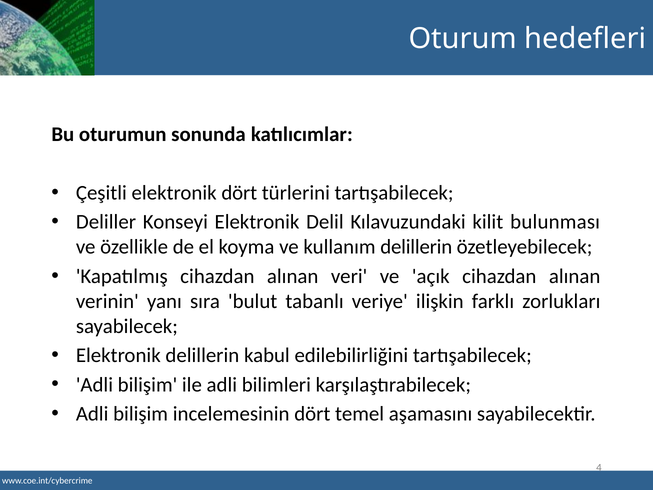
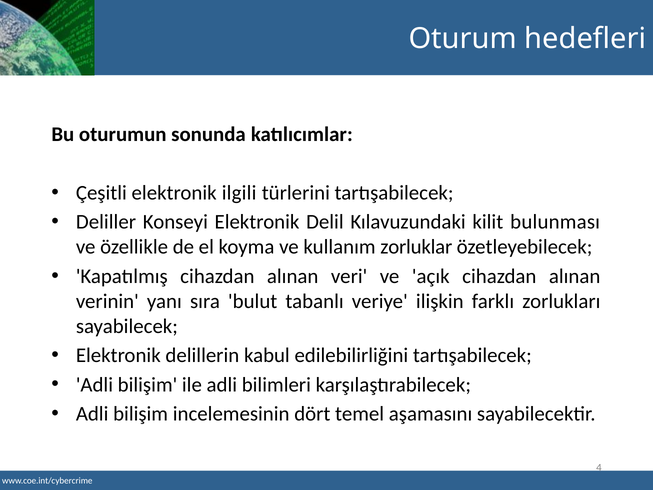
elektronik dört: dört -> ilgili (239, 193)
kullanım delillerin: delillerin -> zorluklar (416, 247)
